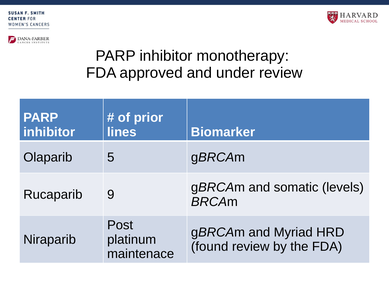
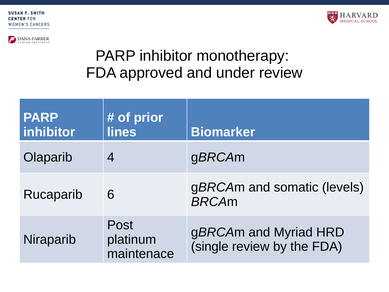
5: 5 -> 4 (111, 157)
9: 9 -> 6 (111, 194)
found: found -> single (210, 247)
